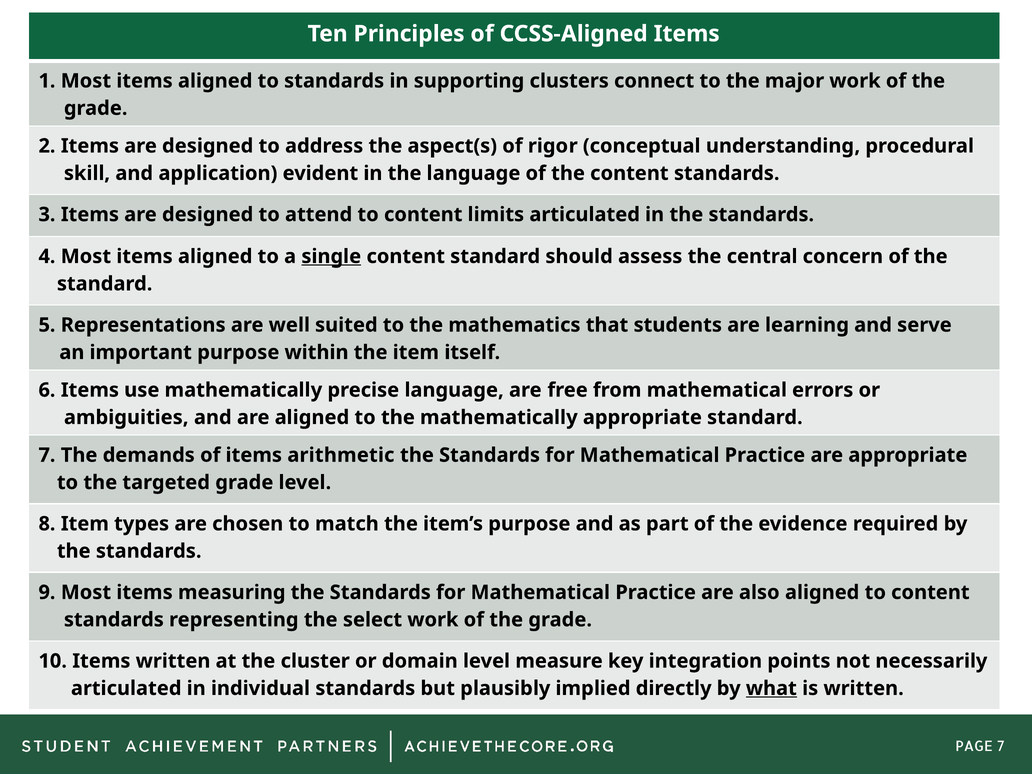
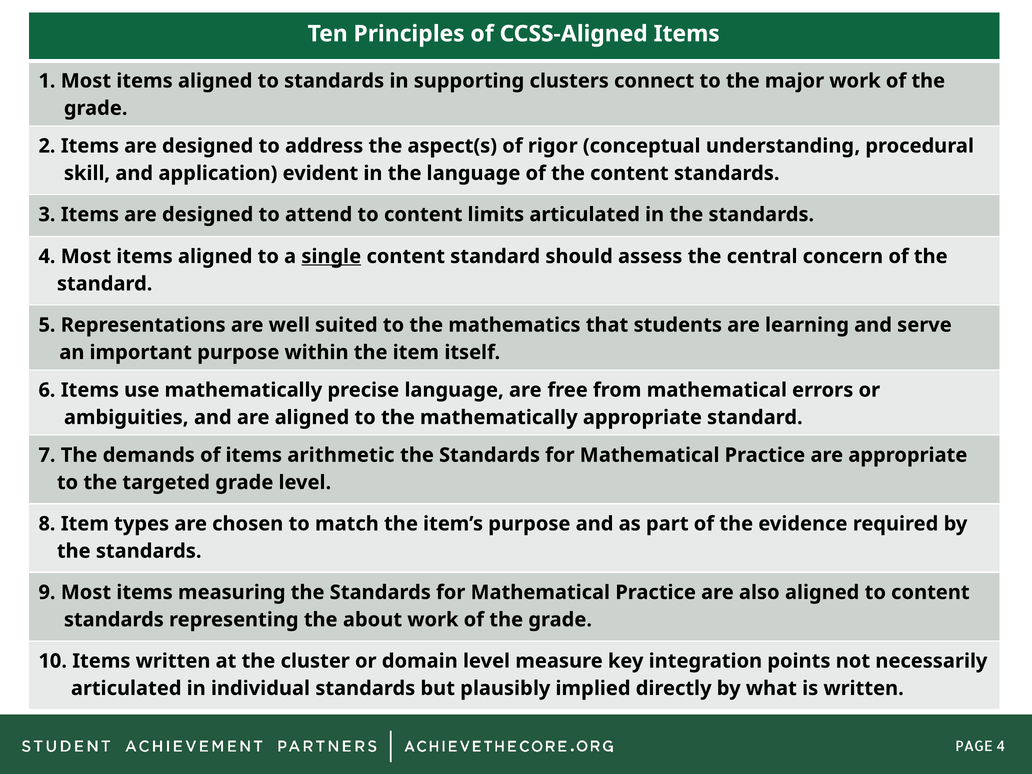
select: select -> about (372, 620)
what underline: present -> none (771, 688)
7: 7 -> 4 (1001, 746)
